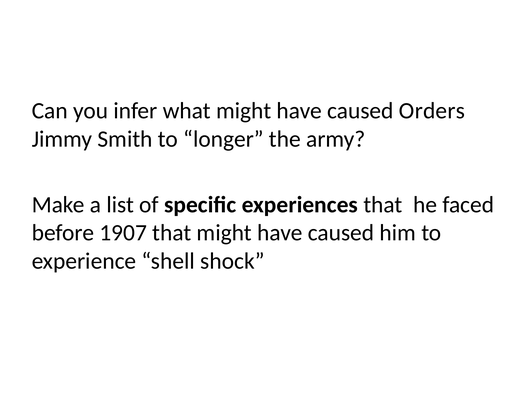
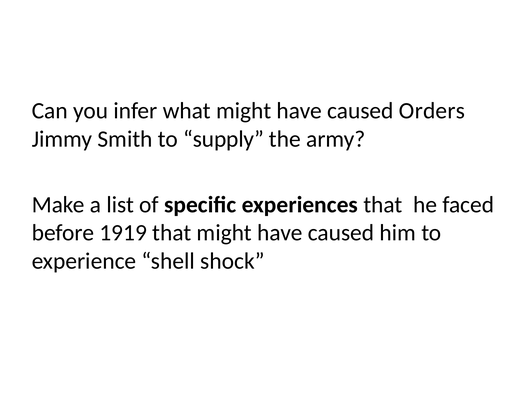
longer: longer -> supply (224, 139)
1907: 1907 -> 1919 (123, 233)
